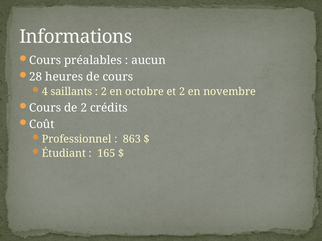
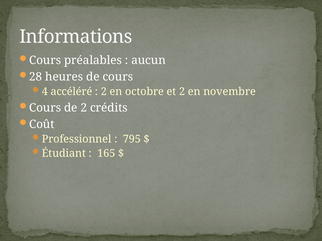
saillants: saillants -> accéléré (71, 92)
863: 863 -> 795 (132, 139)
